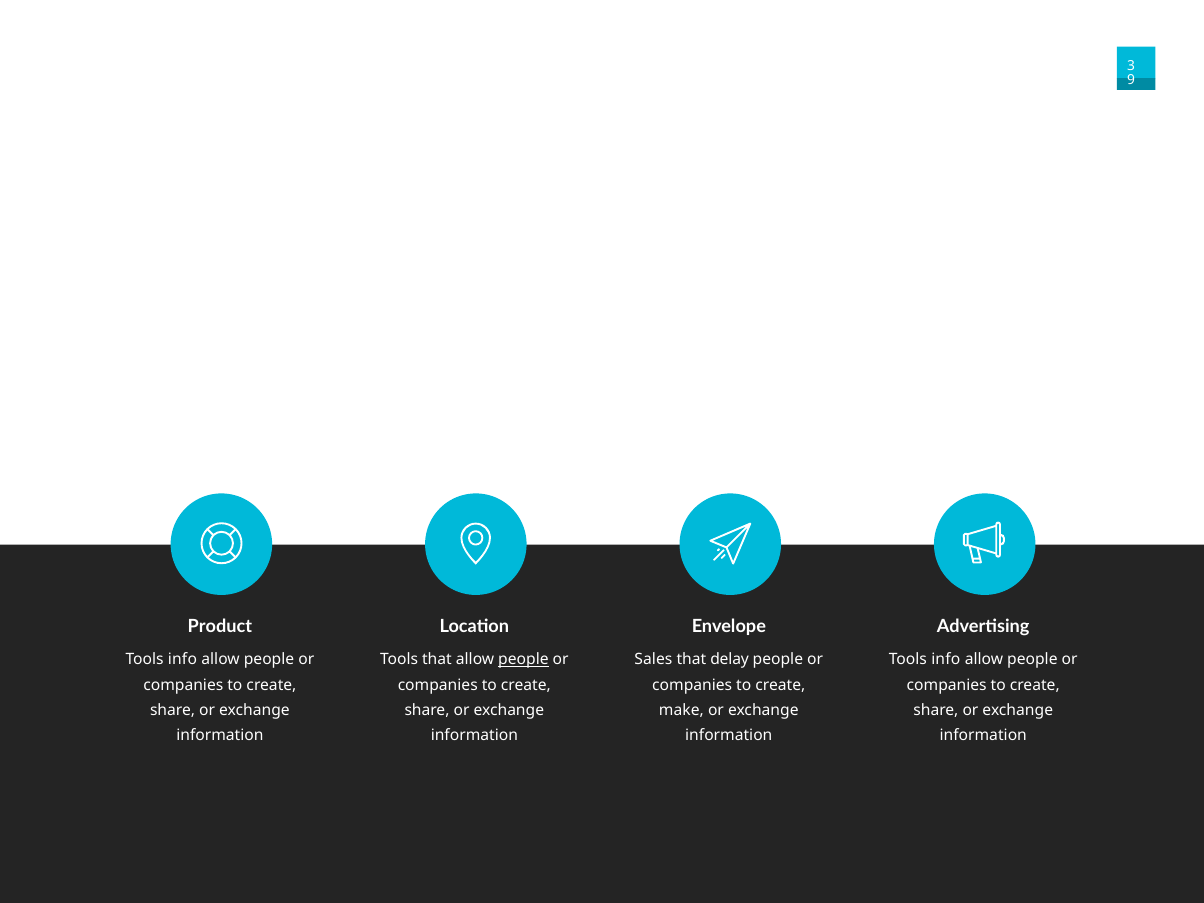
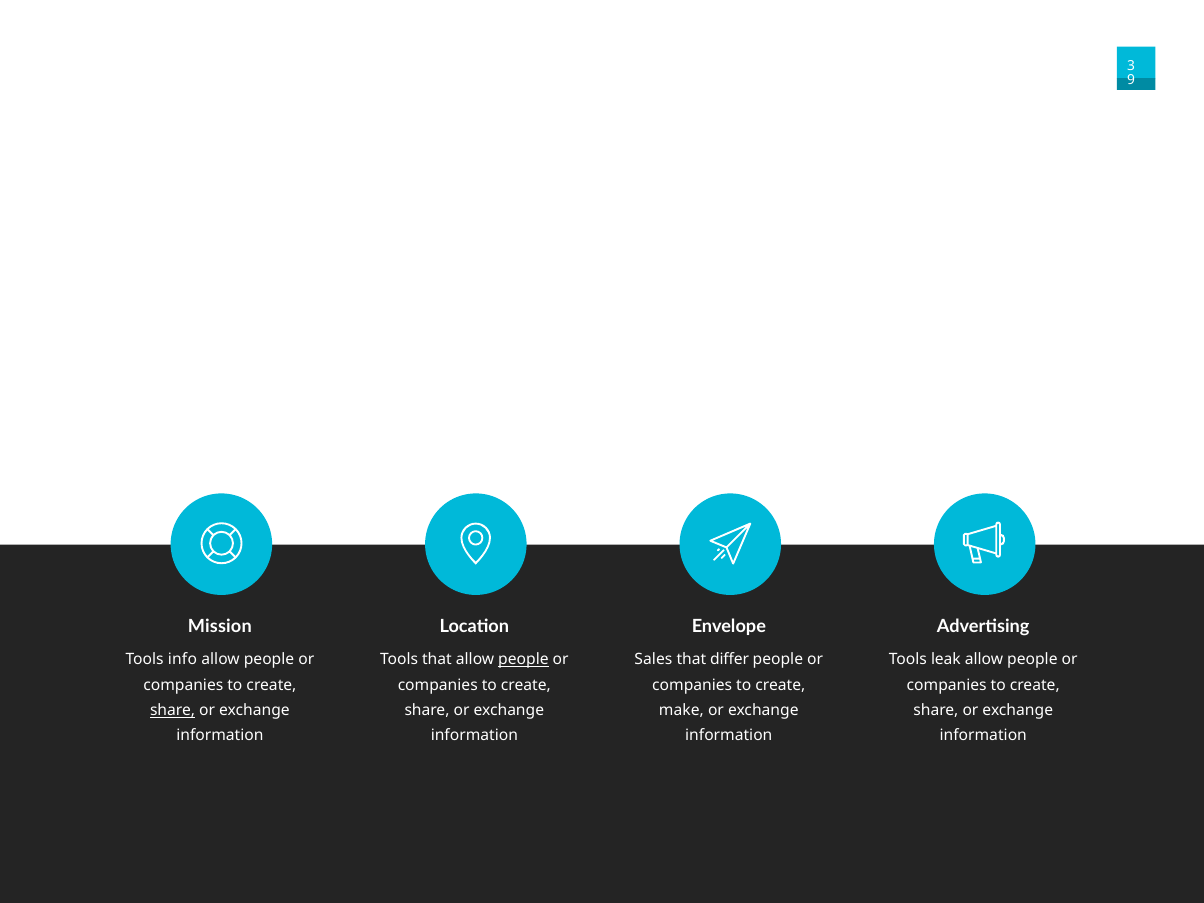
Product: Product -> Mission (220, 626)
delay: delay -> differ (730, 660)
info: info -> leak (946, 660)
share underline: none -> present (173, 710)
